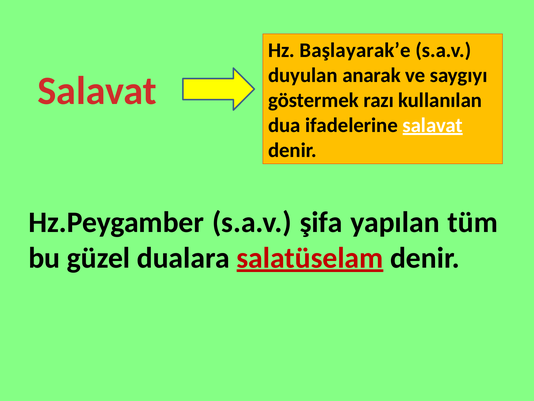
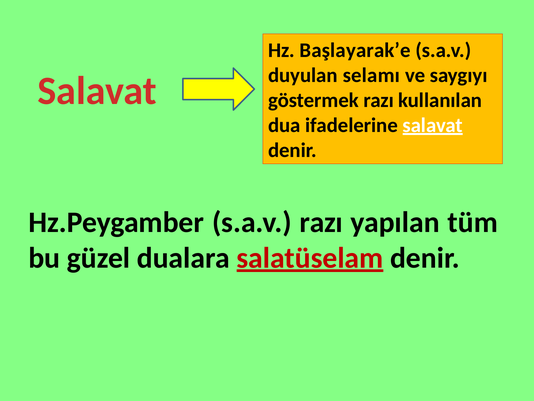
anarak: anarak -> selamı (371, 75)
s.a.v şifa: şifa -> razı (321, 222)
